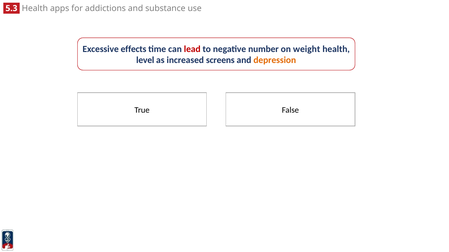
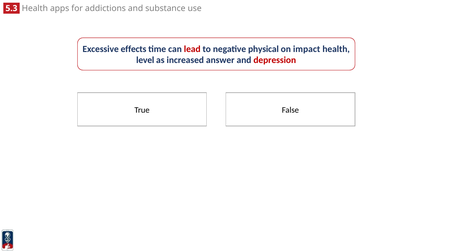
number: number -> physical (263, 49)
weight: weight -> impact (307, 49)
screens: screens -> answer (220, 60)
depression colour: orange -> red (275, 60)
